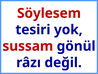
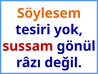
Söylesem colour: red -> orange (49, 13)
